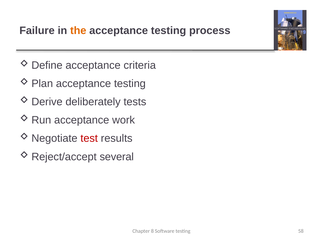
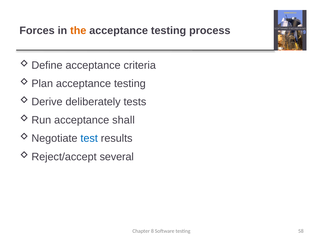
Failure: Failure -> Forces (37, 31)
work: work -> shall (124, 120)
test colour: red -> blue (89, 139)
